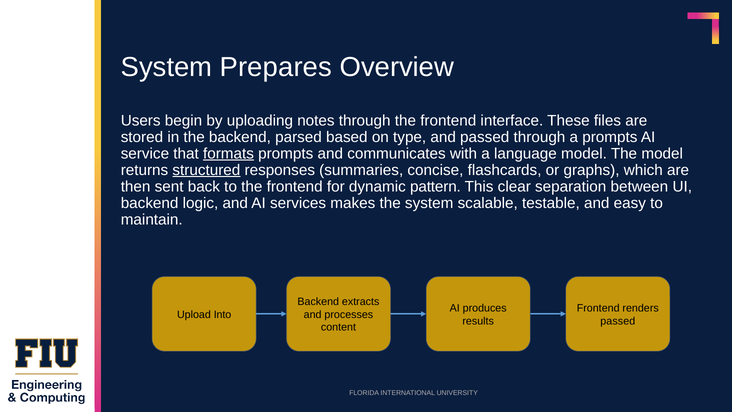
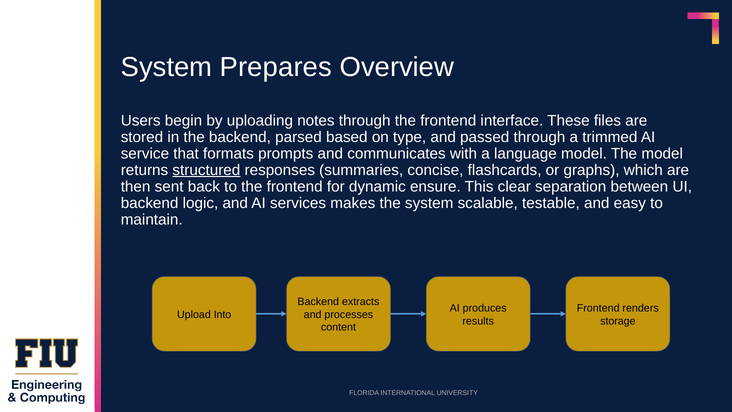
a prompts: prompts -> trimmed (610, 137)
formats underline: present -> none (228, 154)
pattern: pattern -> ensure (435, 186)
passed: passed -> storage (618, 321)
